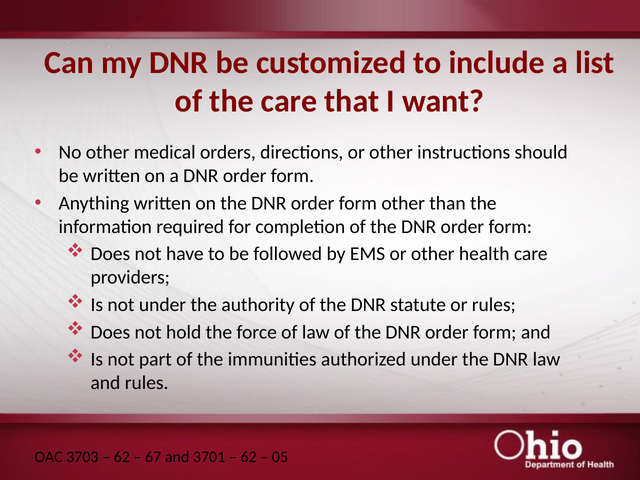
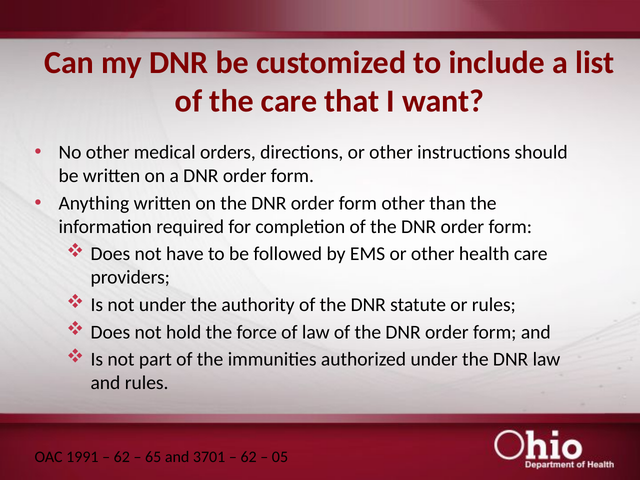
3703: 3703 -> 1991 (82, 457)
67: 67 -> 65 (153, 457)
